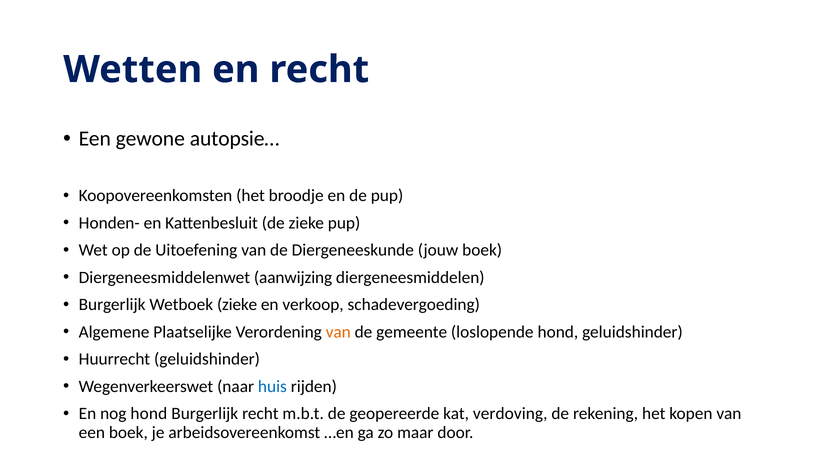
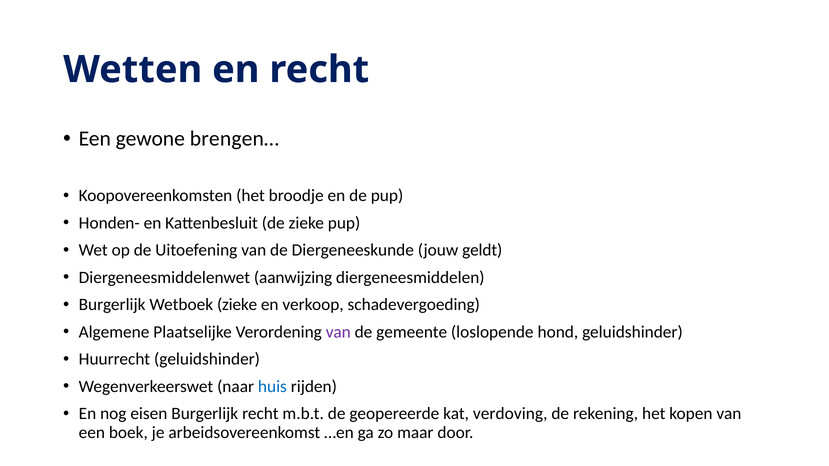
autopsie…: autopsie… -> brengen… (234, 139)
jouw boek: boek -> geldt (482, 250)
van colour: orange -> purple (338, 332)
nog hond: hond -> eisen (149, 414)
